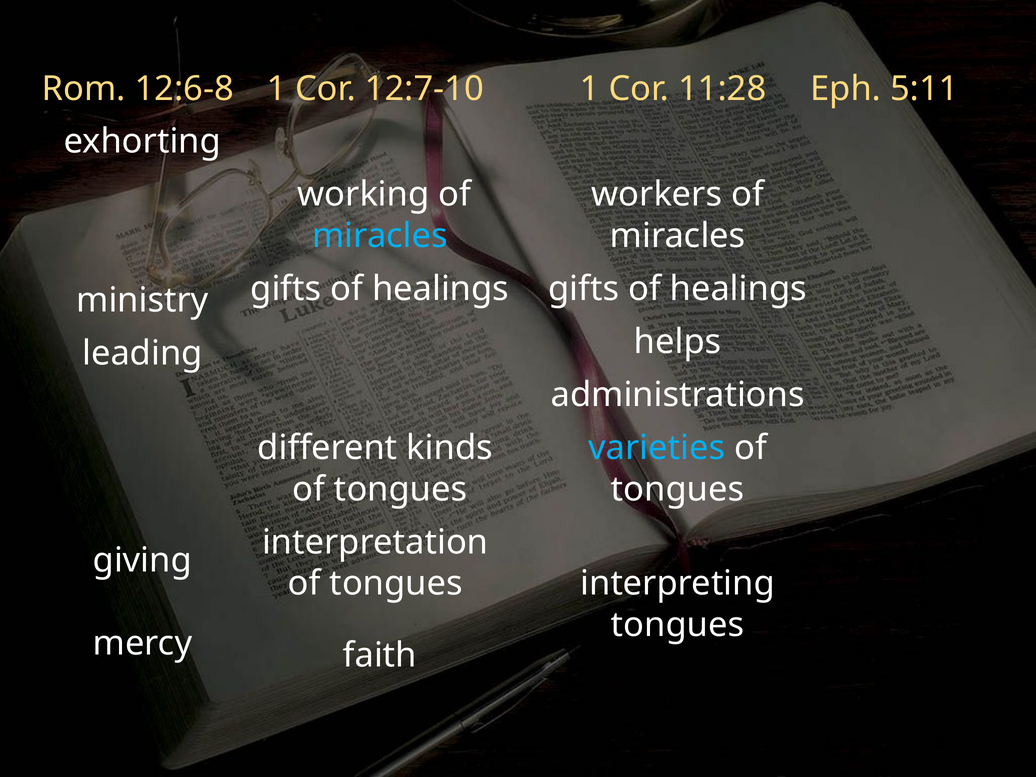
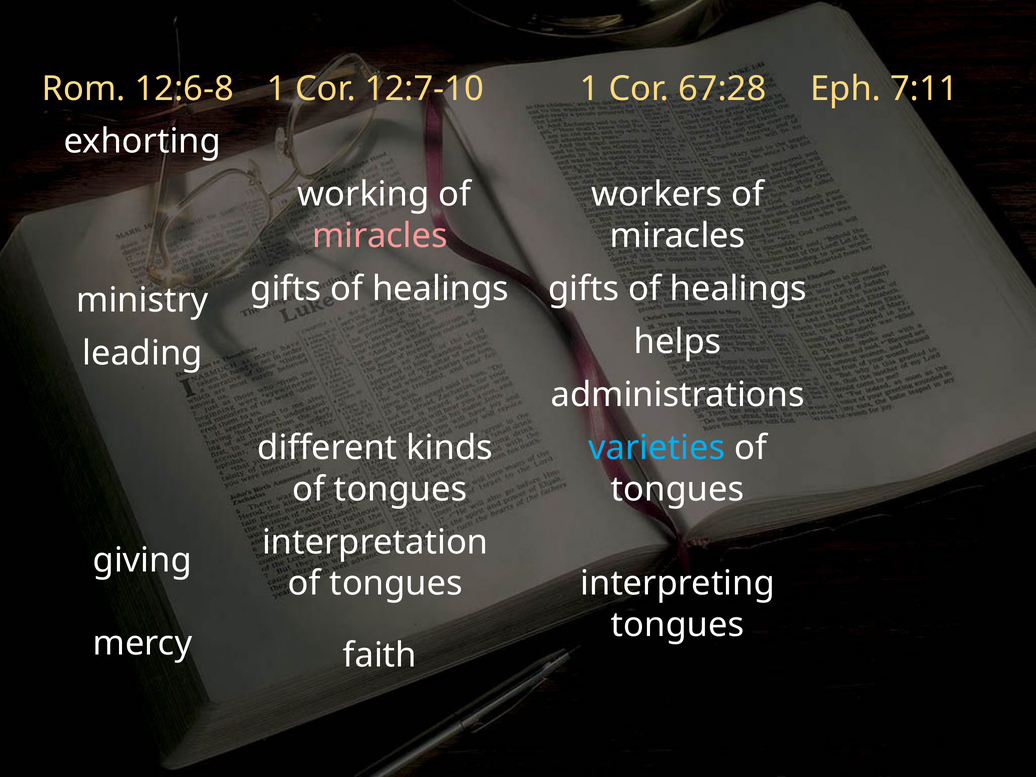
11:28: 11:28 -> 67:28 (722, 89)
5:11: 5:11 -> 7:11 (924, 89)
miracles colour: light blue -> pink (380, 236)
